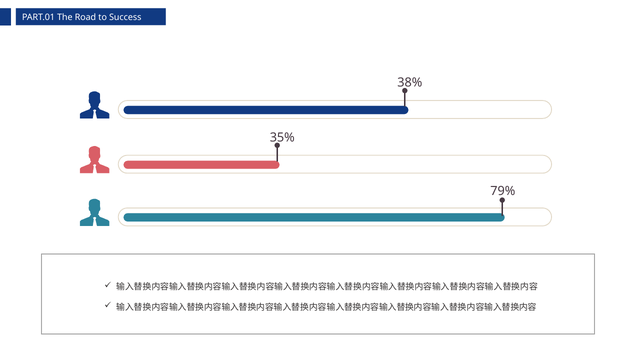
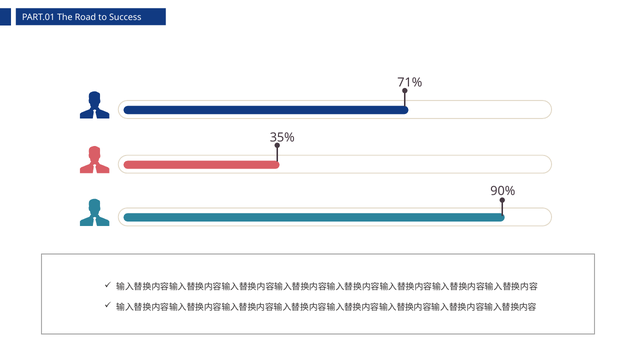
38%: 38% -> 71% (410, 83)
79%: 79% -> 90% (503, 191)
